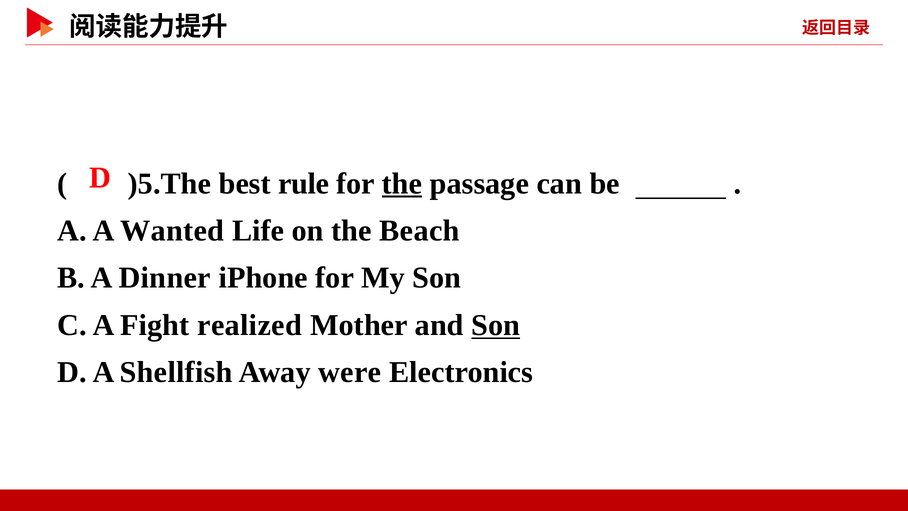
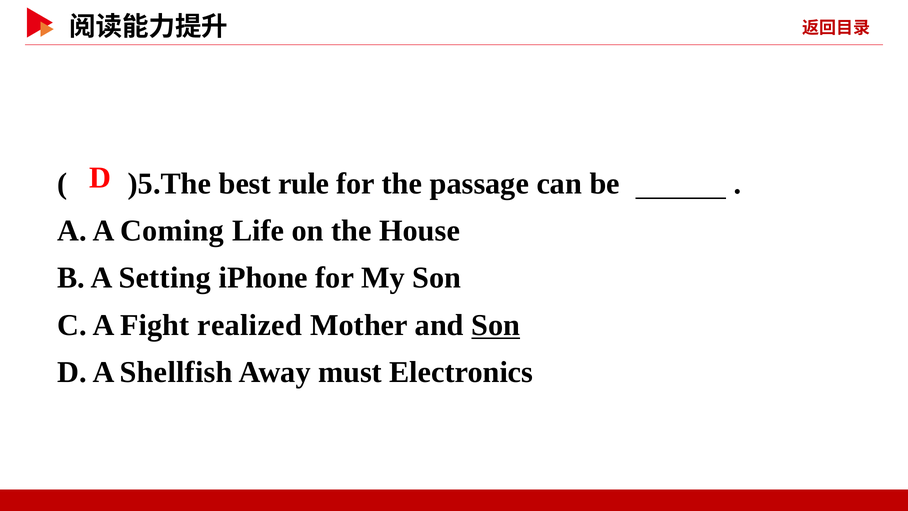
the underline: present -> none (402, 183)
Wanted: Wanted -> Coming (172, 231)
Beach: Beach -> House (420, 231)
Dinner: Dinner -> Setting (165, 278)
were: were -> must (350, 372)
